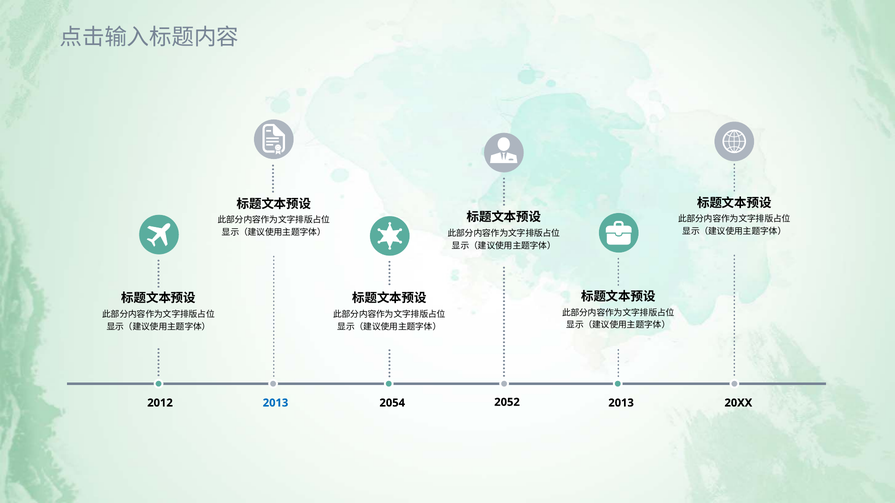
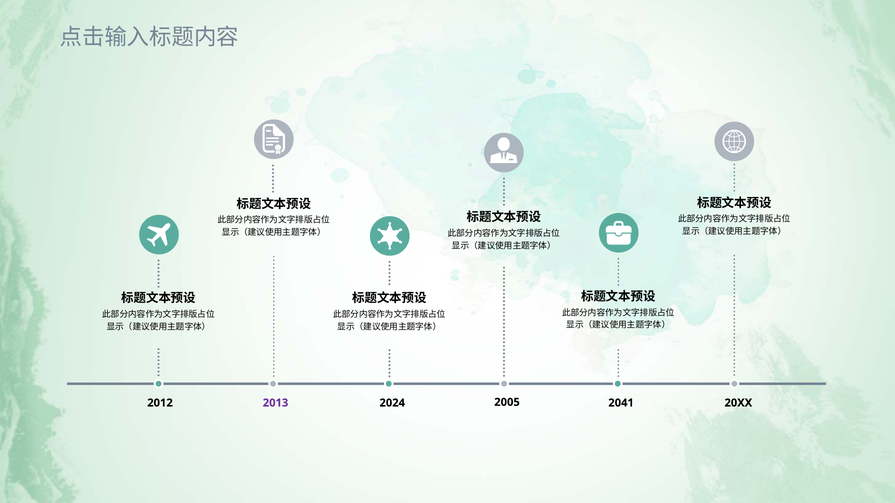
2052: 2052 -> 2005 (507, 403)
2013 colour: blue -> purple (276, 403)
2054: 2054 -> 2024 (392, 403)
2013: 2013 -> 2041 (621, 403)
